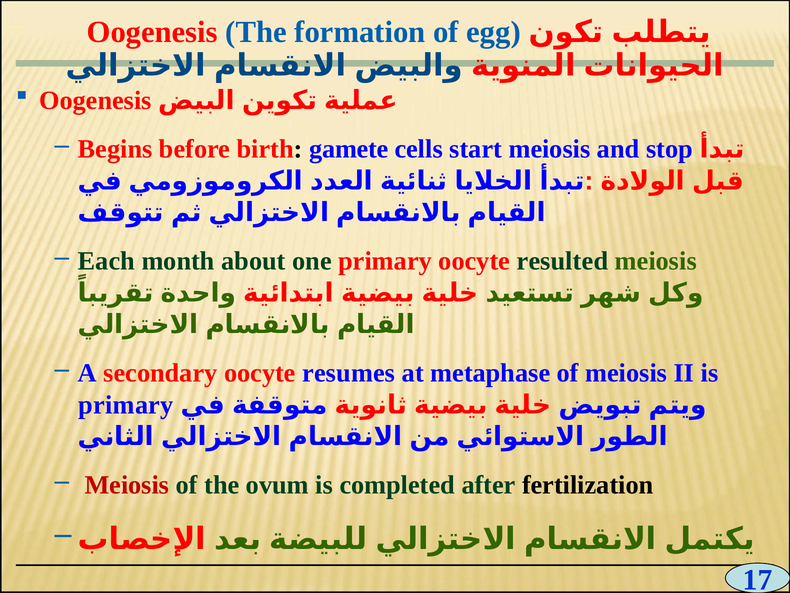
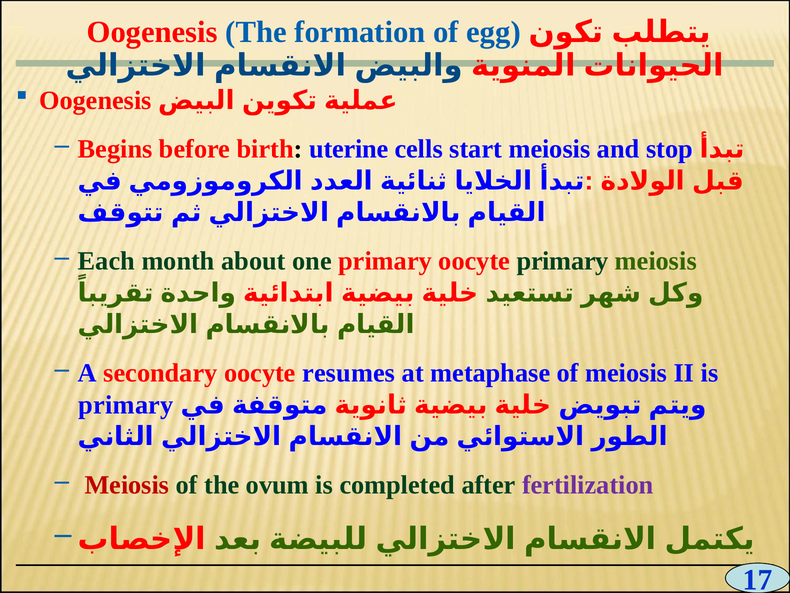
gamete: gamete -> uterine (349, 149)
oocyte resulted: resulted -> primary (563, 261)
fertilization colour: black -> purple (588, 485)
